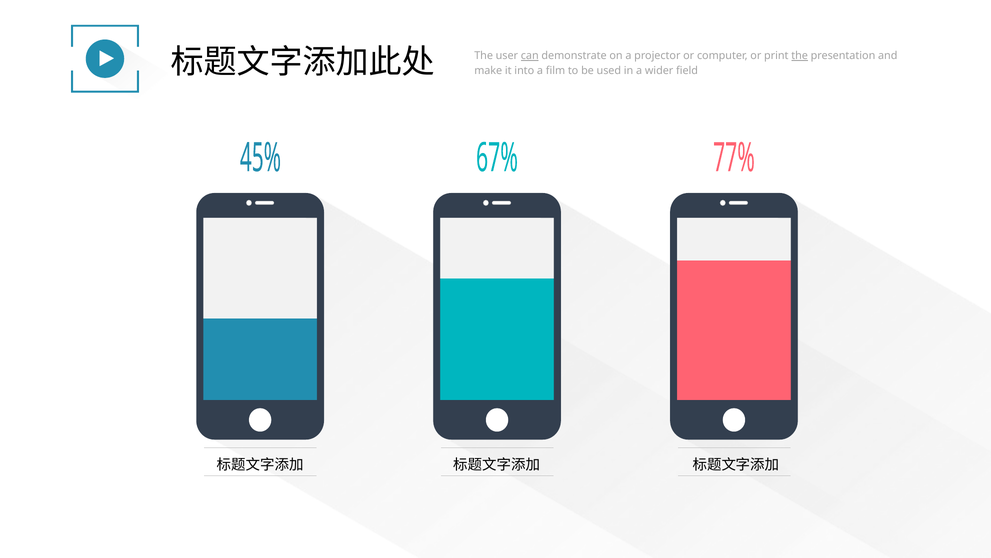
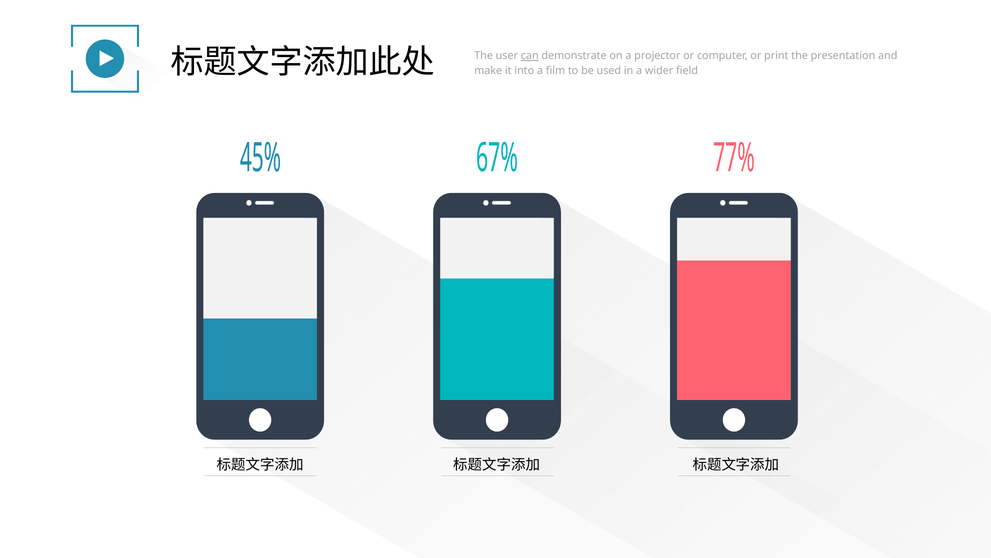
the underline: present -> none (800, 56)
